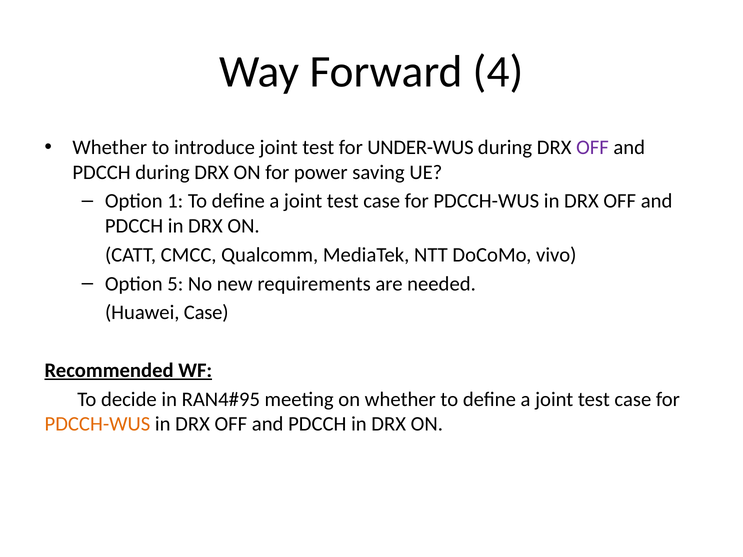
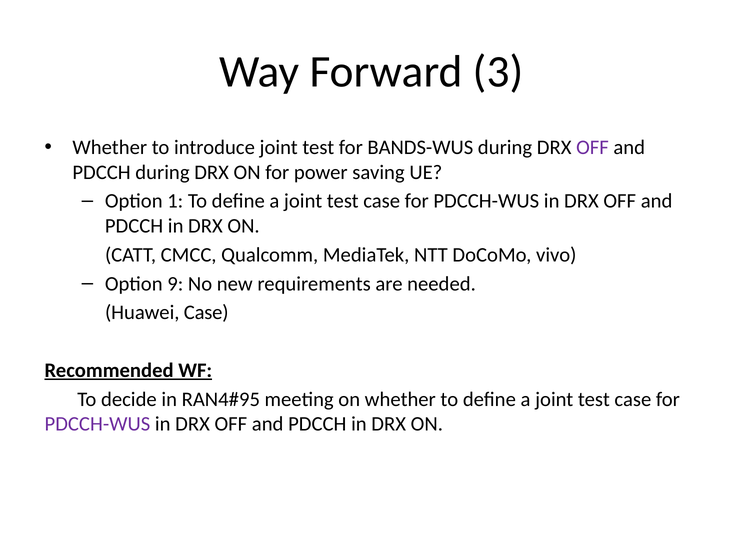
4: 4 -> 3 (498, 72)
UNDER-WUS: UNDER-WUS -> BANDS-WUS (420, 148)
5: 5 -> 9 (175, 284)
PDCCH-WUS colour: orange -> purple (97, 424)
